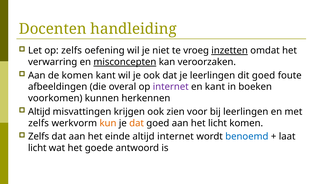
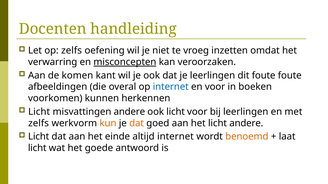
inzetten underline: present -> none (230, 51)
dit goed: goed -> foute (264, 76)
internet colour: purple -> blue (171, 87)
en kant: kant -> voor (215, 87)
Altijd: Altijd -> Licht (39, 112)
misvattingen krijgen: krijgen -> andere (129, 112)
ook zien: zien -> licht (176, 112)
licht komen: komen -> andere (246, 123)
Zelfs: Zelfs -> Licht (39, 137)
benoemd colour: blue -> orange (247, 137)
